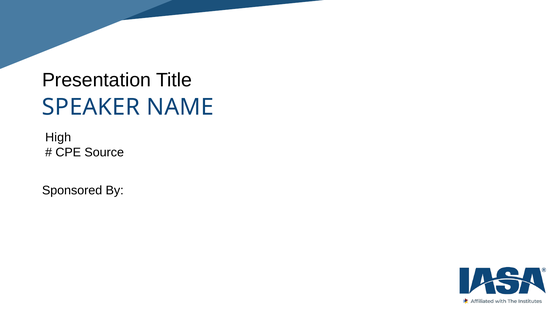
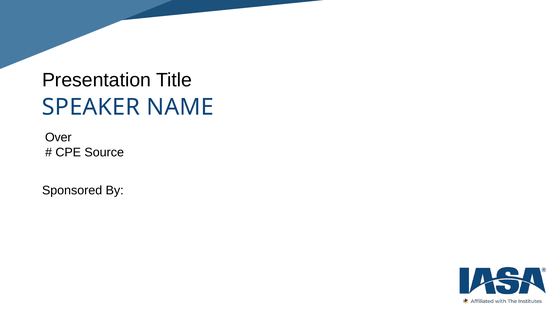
High: High -> Over (58, 138)
